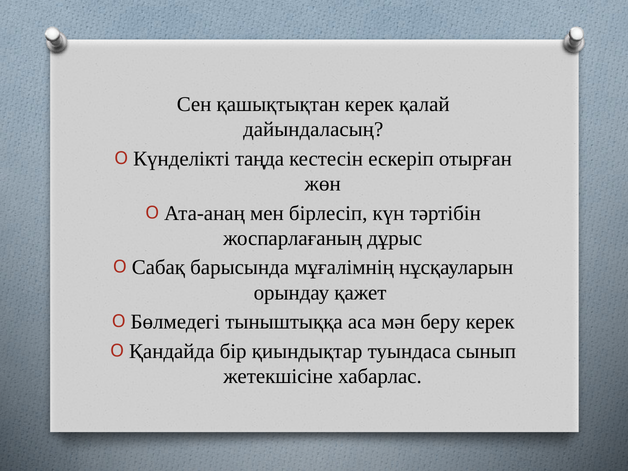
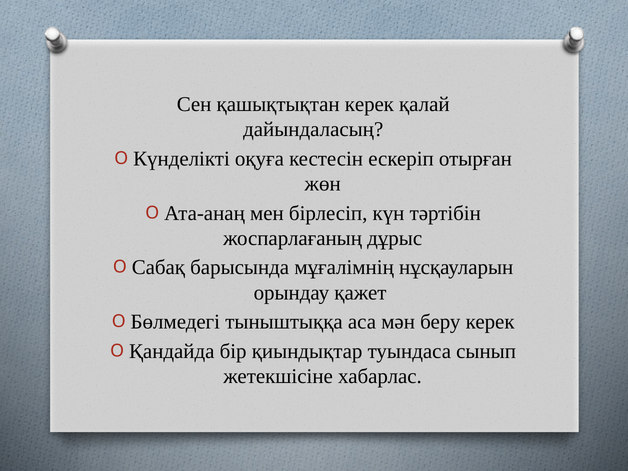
таңда: таңда -> оқуға (259, 159)
